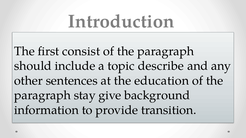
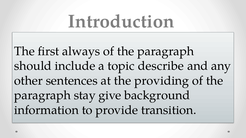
consist: consist -> always (81, 51)
education: education -> providing (162, 81)
